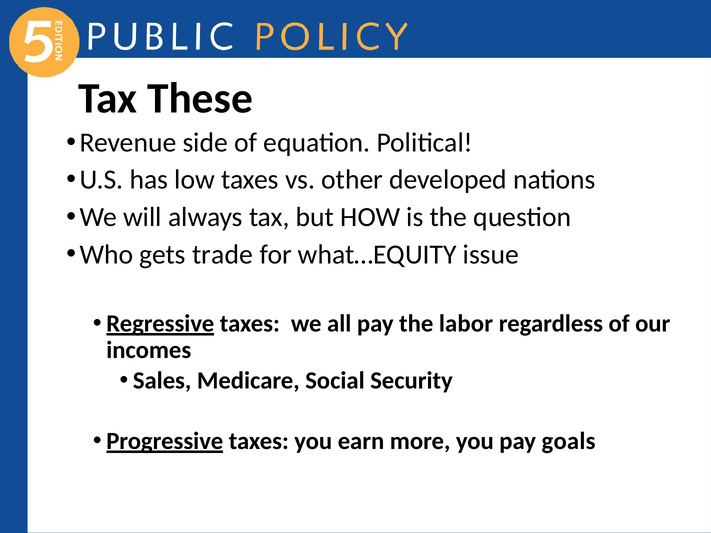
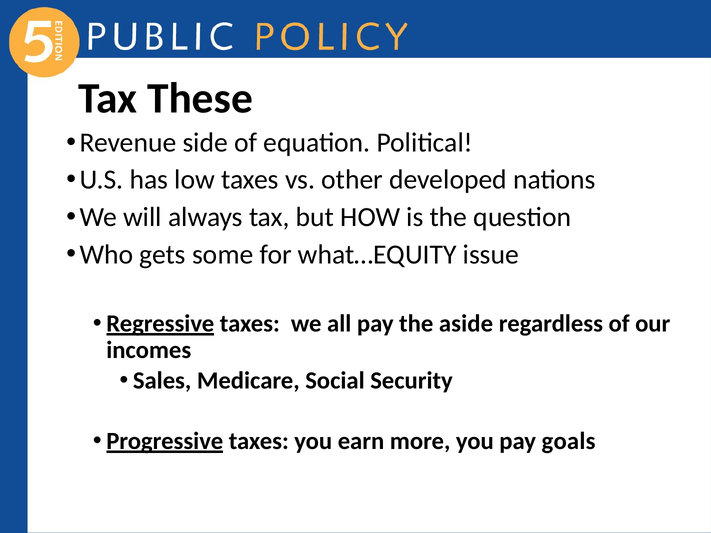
trade: trade -> some (223, 255)
labor: labor -> aside (466, 324)
